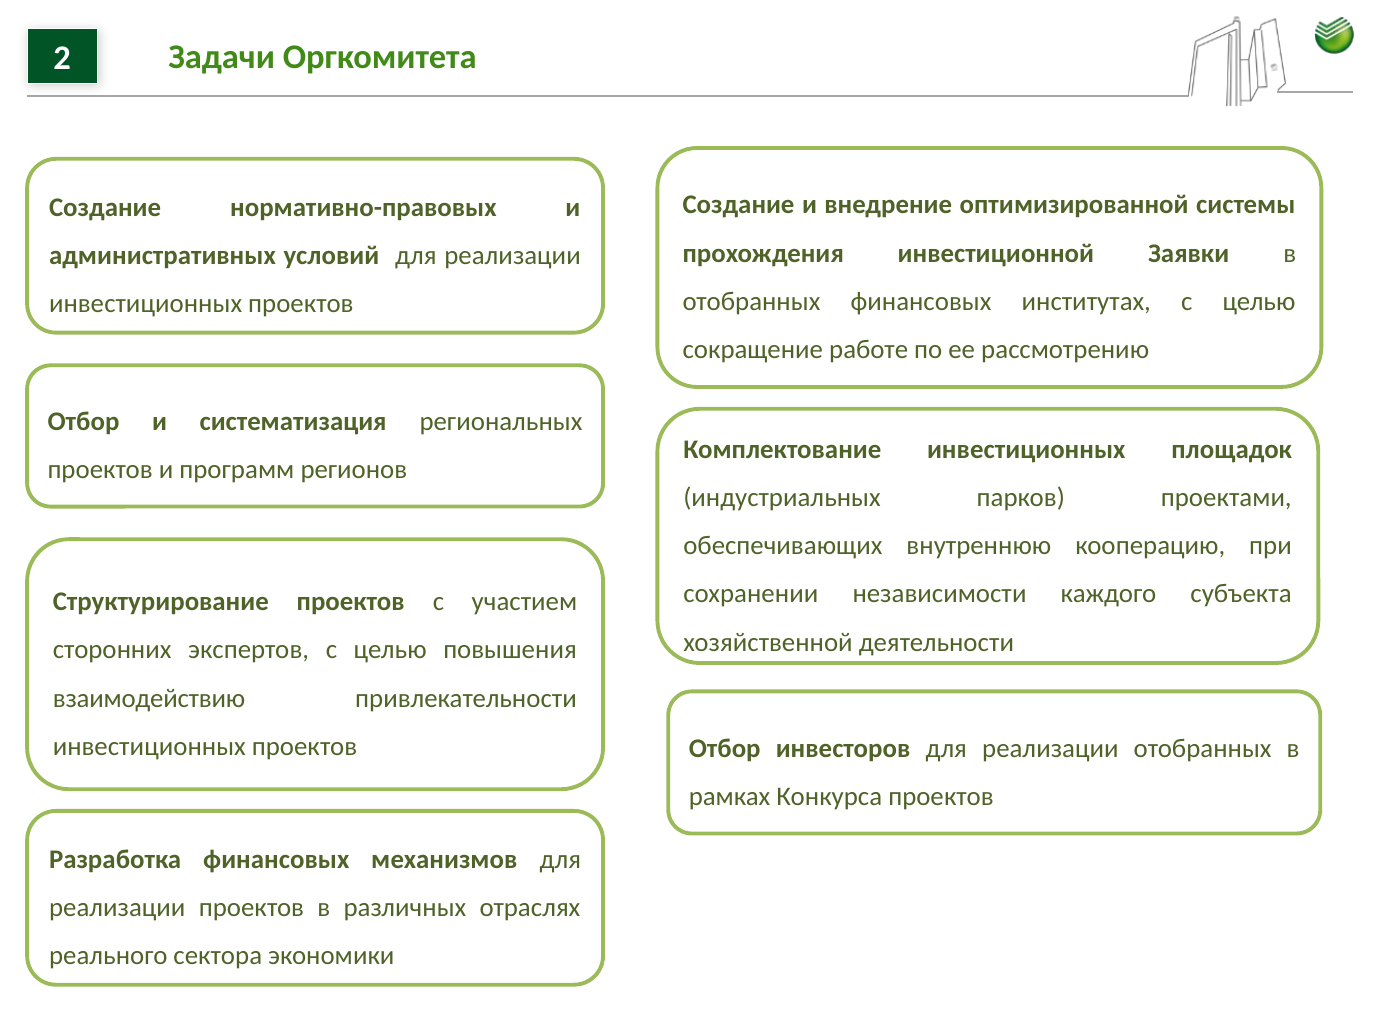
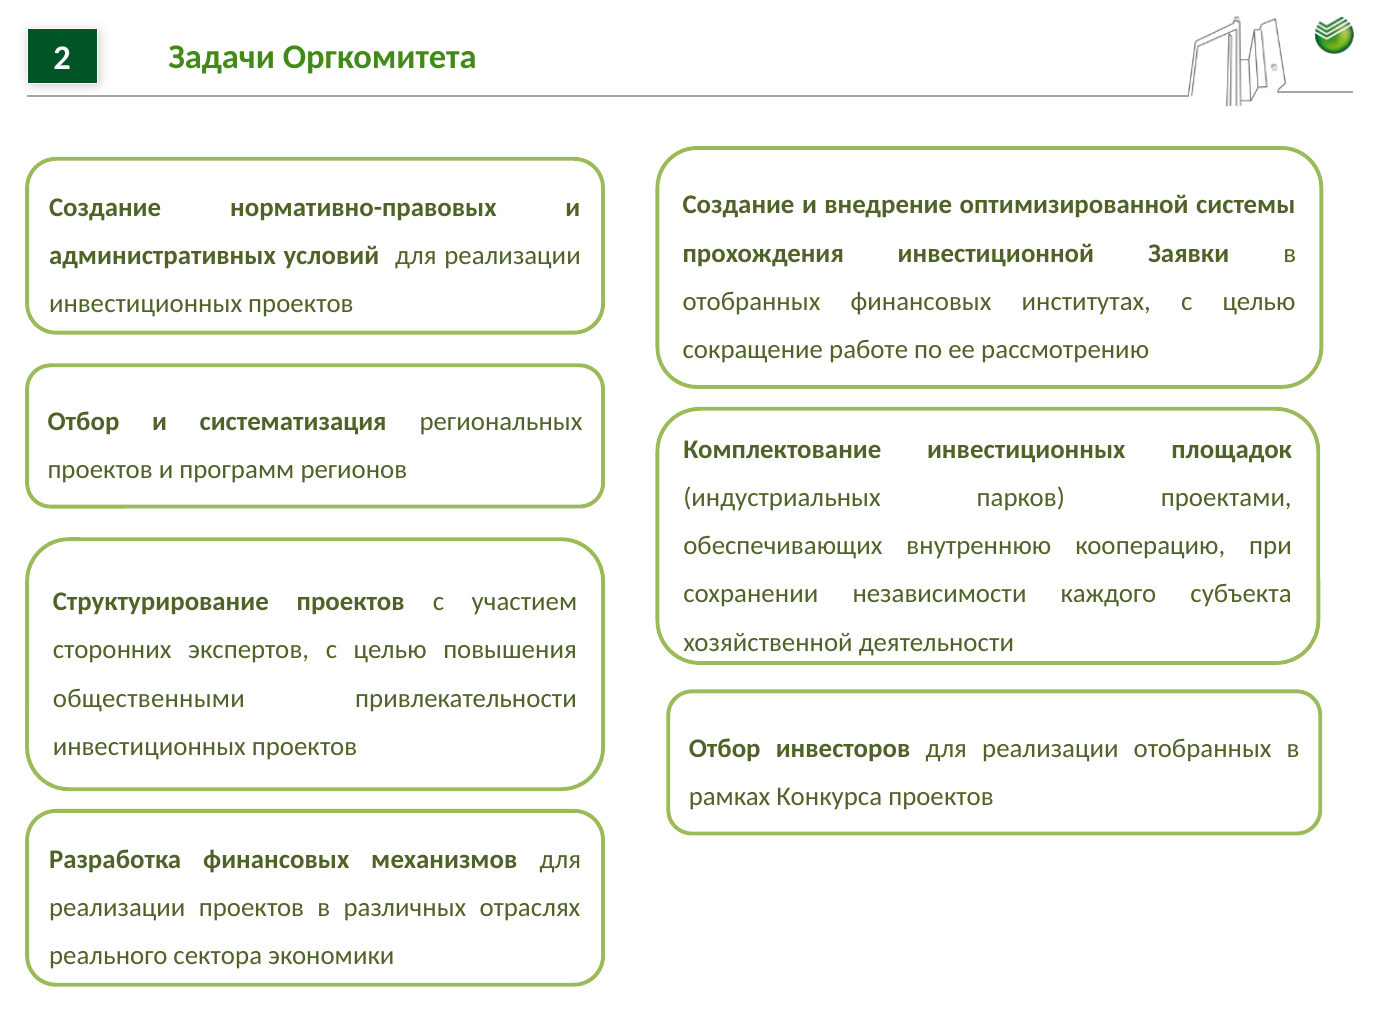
взаимодействию: взаимодействию -> общественными (149, 698)
